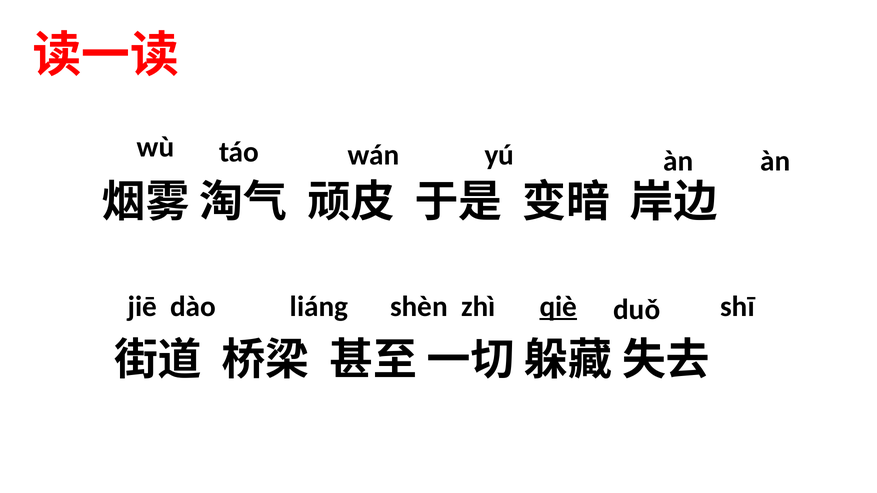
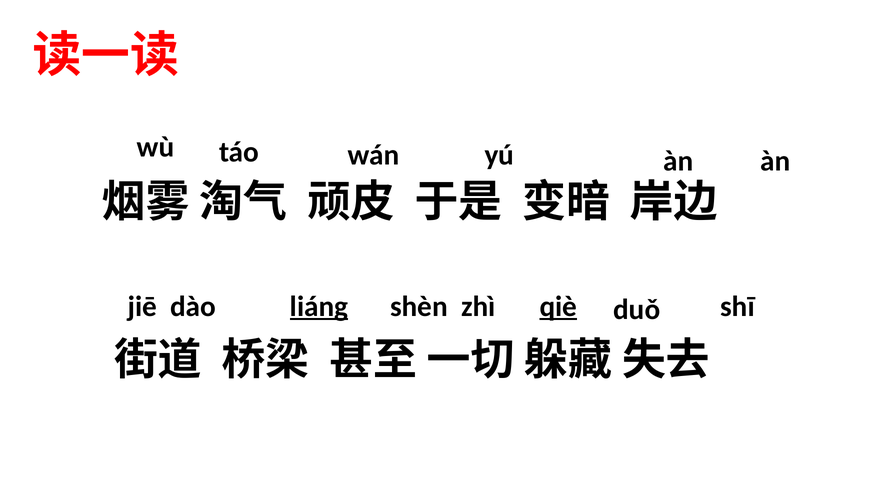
liáng underline: none -> present (319, 307)
